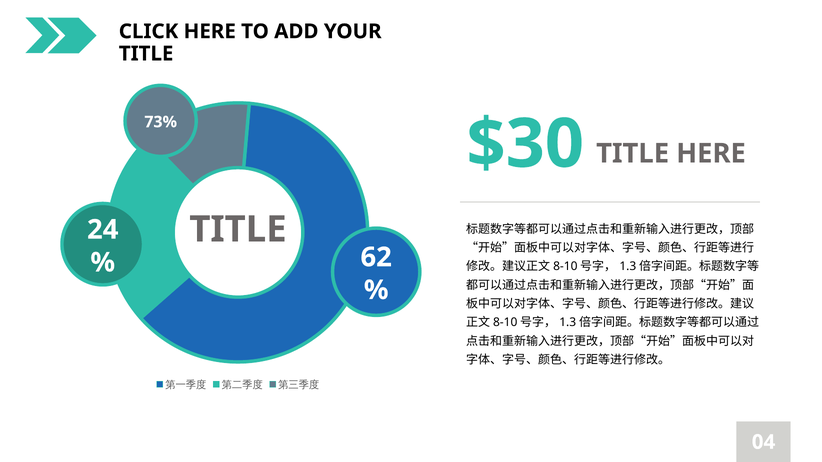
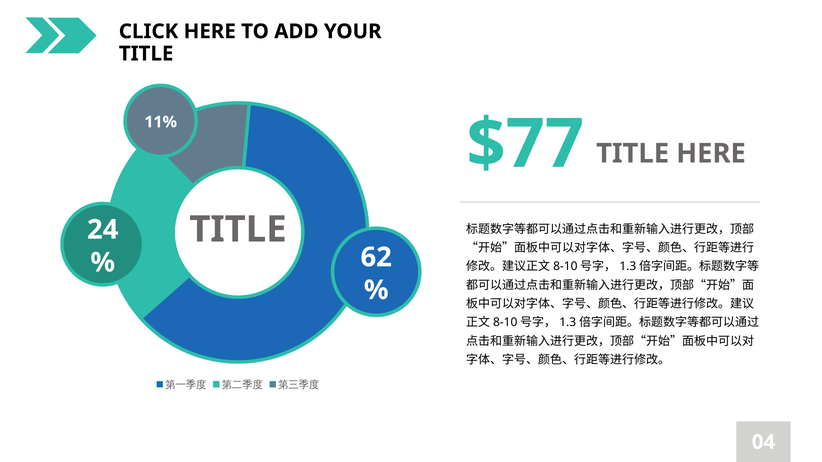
73%: 73% -> 11% (161, 122)
$30: $30 -> $77 (525, 144)
